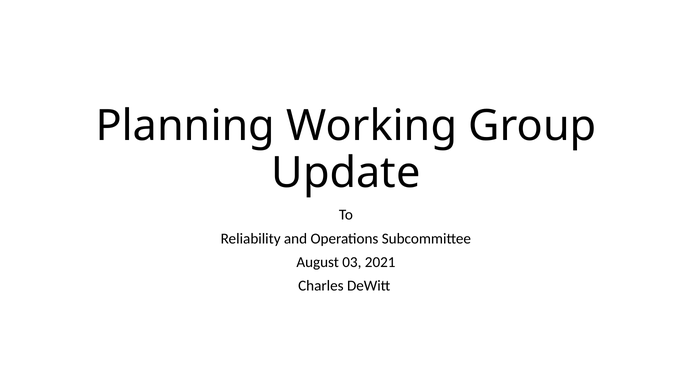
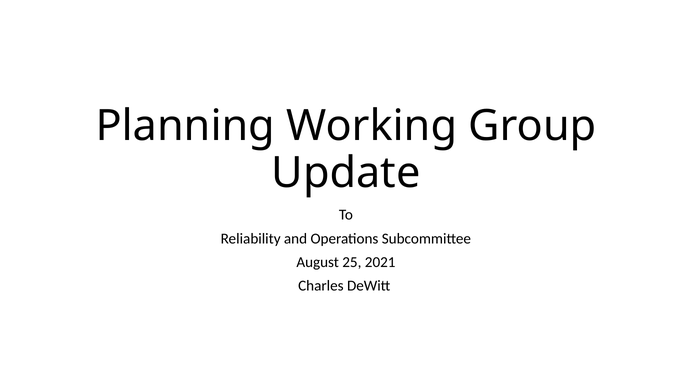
03: 03 -> 25 (352, 262)
